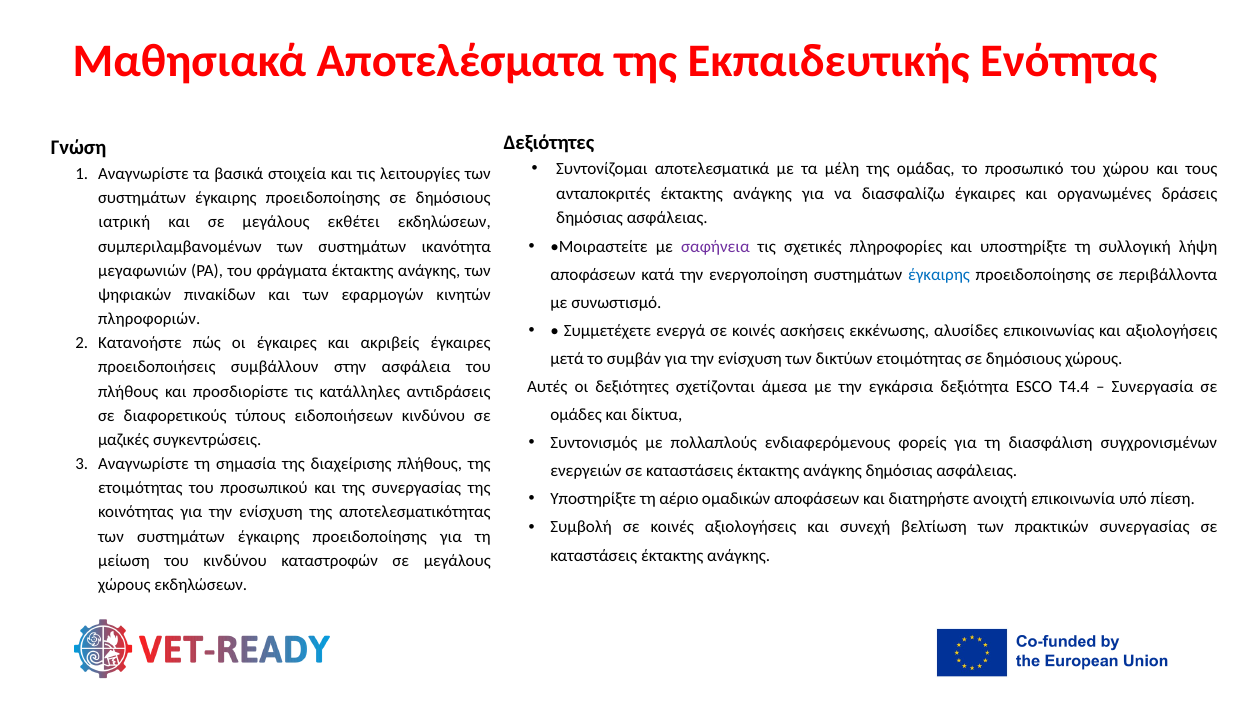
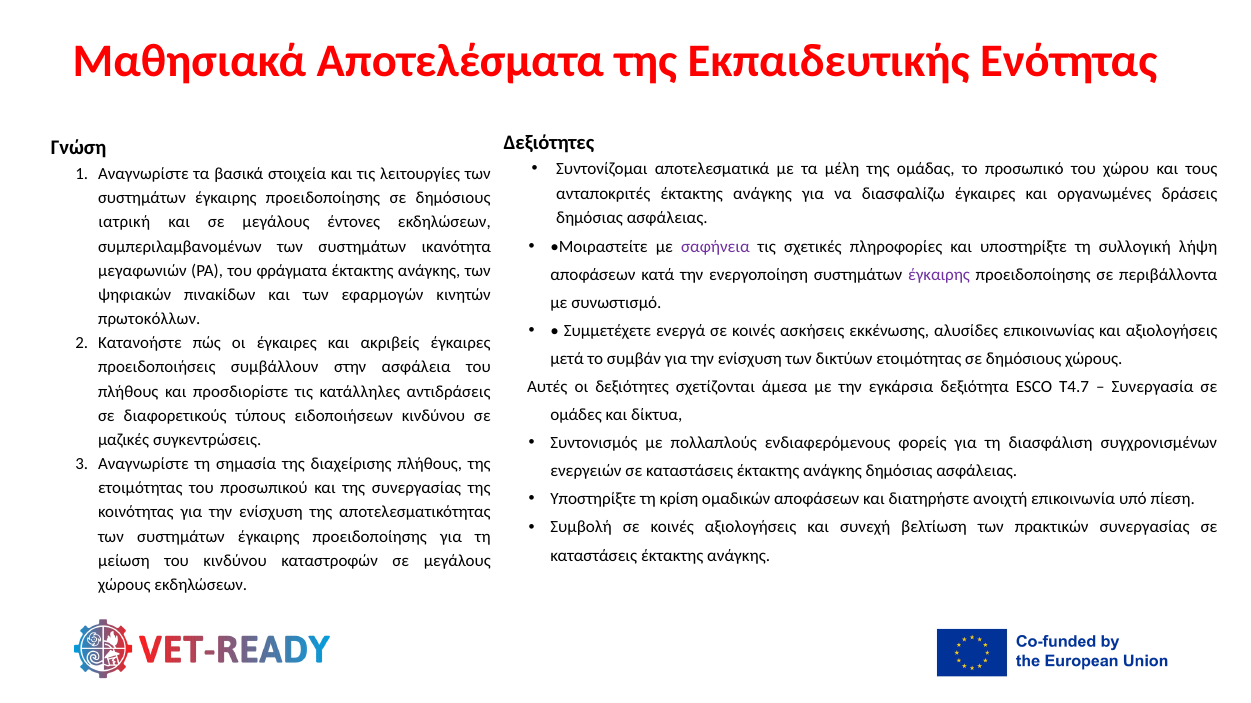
εκθέτει: εκθέτει -> έντονες (354, 223)
έγκαιρης colour: blue -> purple (939, 275)
πληροφοριών: πληροφοριών -> πρωτοκόλλων (149, 319)
T4.4: T4.4 -> T4.7 (1074, 387)
αέριο: αέριο -> κρίση (679, 500)
